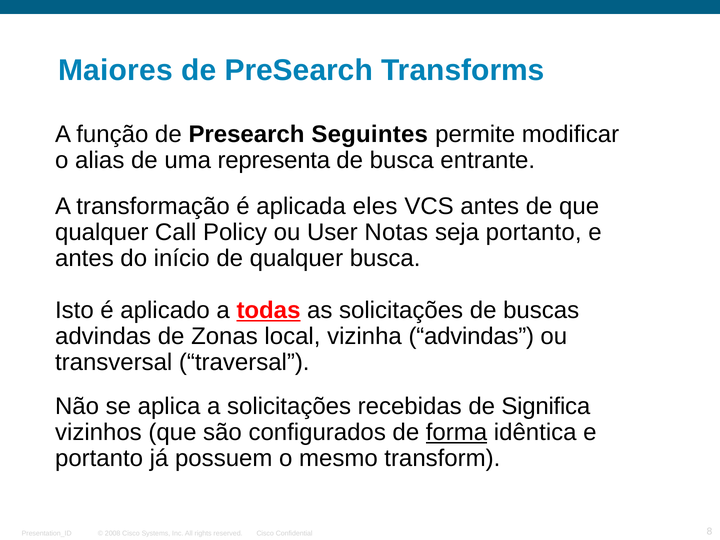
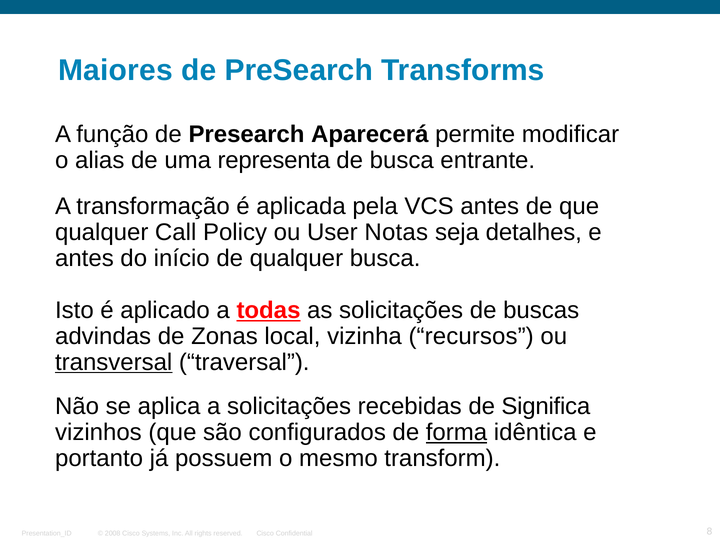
Seguintes: Seguintes -> Aparecerá (370, 135)
eles: eles -> pela (375, 207)
seja portanto: portanto -> detalhes (534, 232)
vizinha advindas: advindas -> recursos (471, 336)
transversal underline: none -> present (114, 362)
